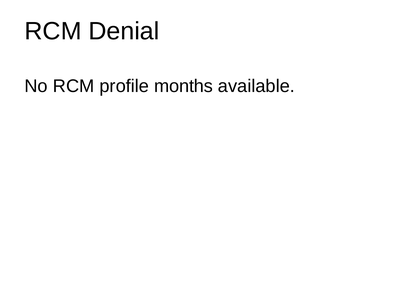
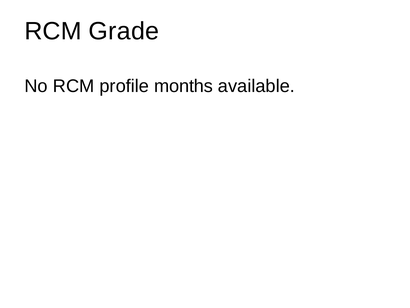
Denial: Denial -> Grade (124, 31)
